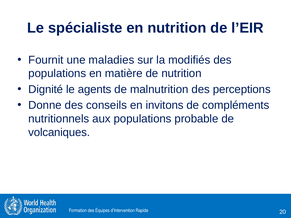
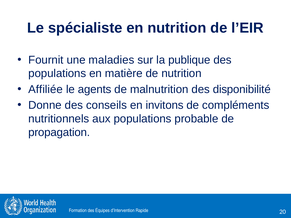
modifiés: modifiés -> publique (189, 60)
Dignité: Dignité -> Affiliée (46, 89)
perceptions: perceptions -> disponibilité (242, 89)
volcaniques: volcaniques -> propagation (59, 132)
